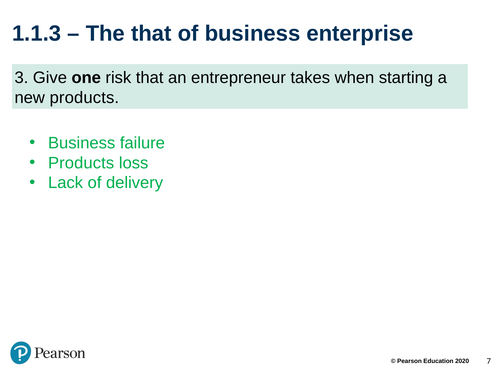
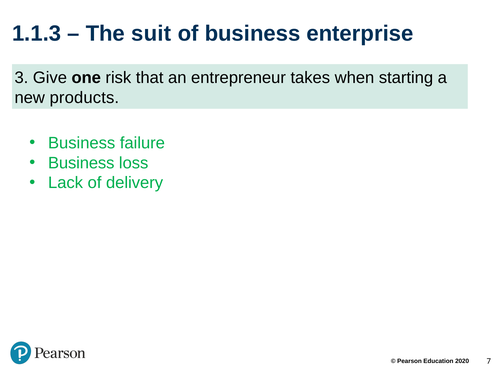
The that: that -> suit (151, 34)
Products: Products -> Business (81, 163)
